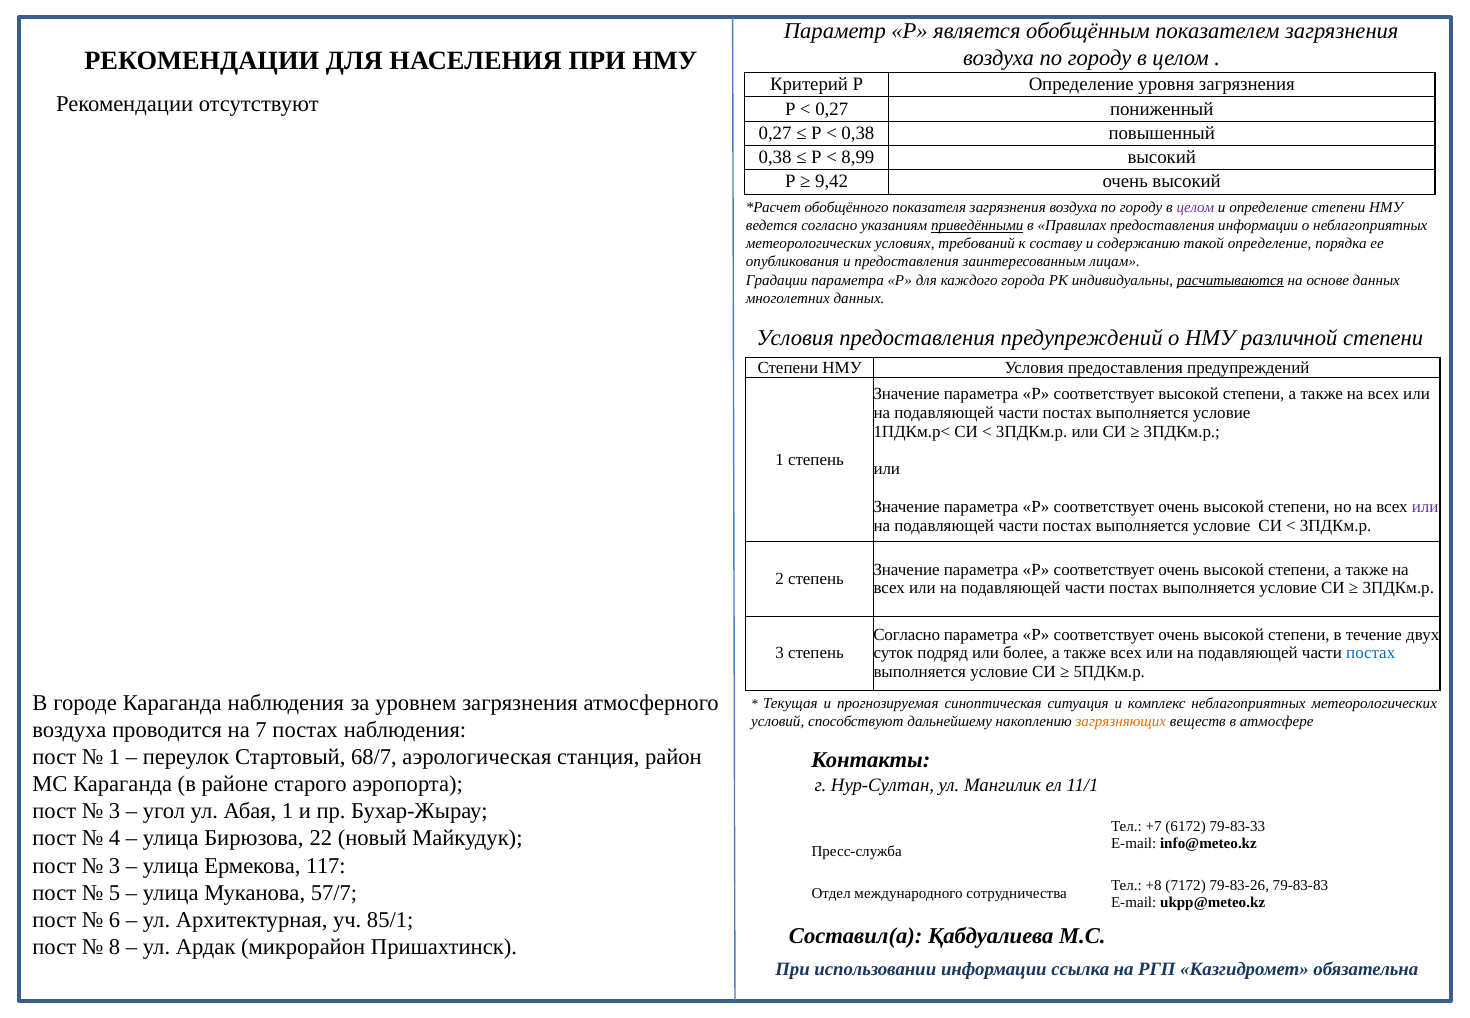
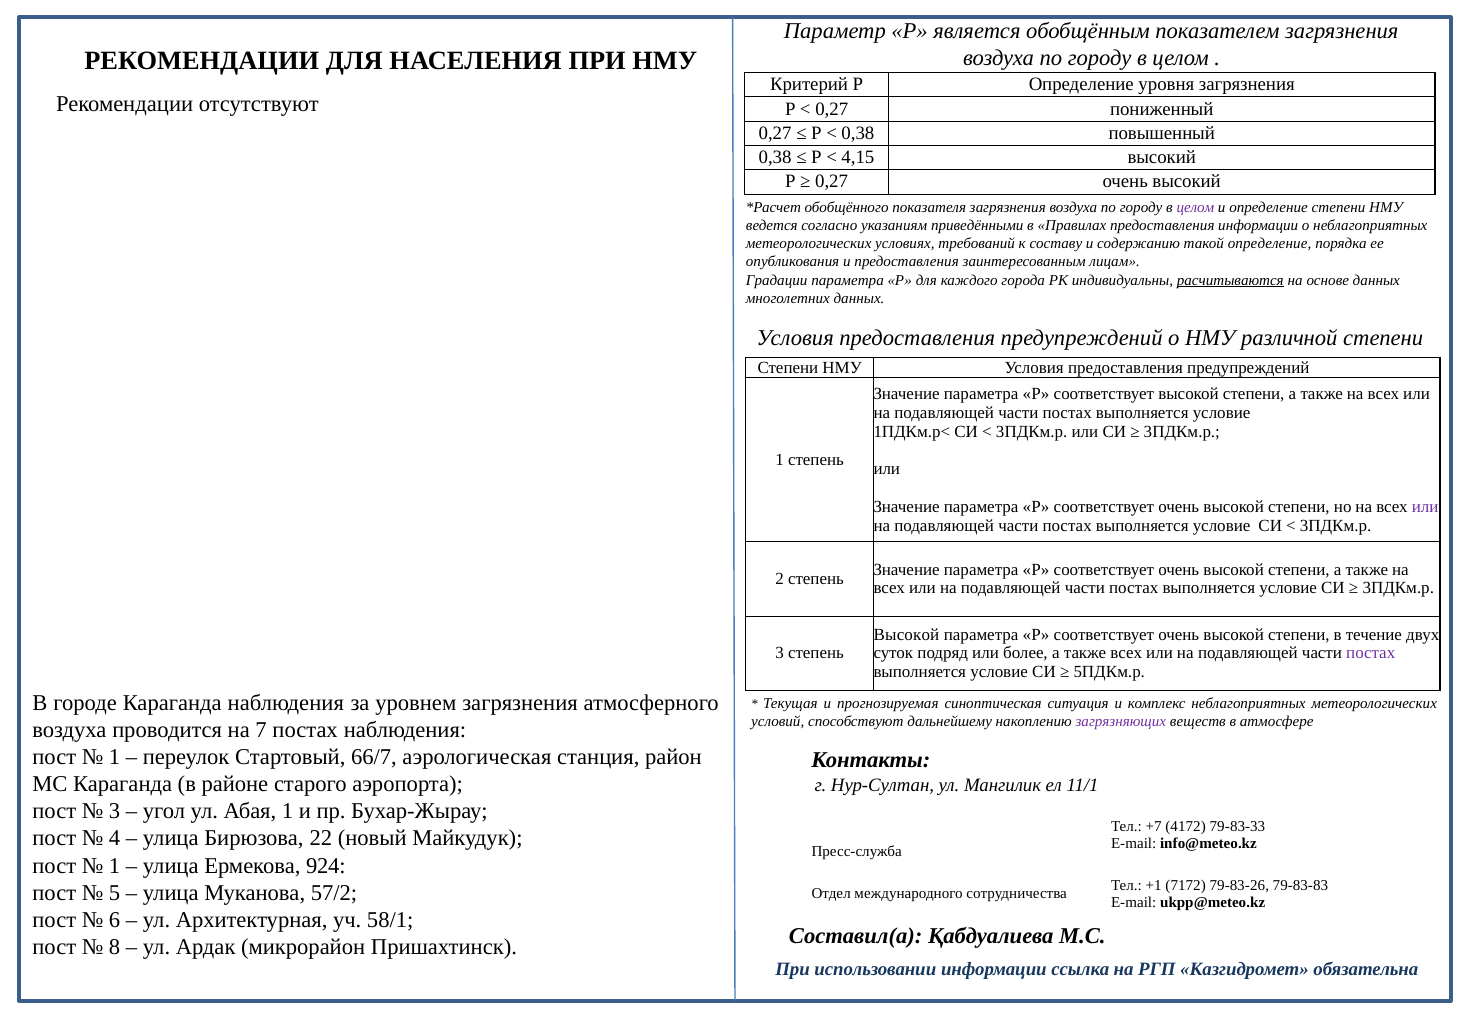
8,99: 8,99 -> 4,15 (858, 157)
9,42: 9,42 -> 0,27 (832, 182)
приведёнными underline: present -> none (977, 226)
Согласно: Согласно -> Высокой (907, 634)
постах colour: blue -> purple (1371, 653)
загрязняющих colour: orange -> purple (1121, 722)
68/7: 68/7 -> 66/7 (374, 757)
6172: 6172 -> 4172 (1186, 826)
3: 3 -> 1 (115, 865)
117: 117 -> 924 (326, 865)
+8: +8 -> +1 (1154, 885)
57/7: 57/7 -> 57/2 (334, 892)
85/1: 85/1 -> 58/1 (390, 920)
